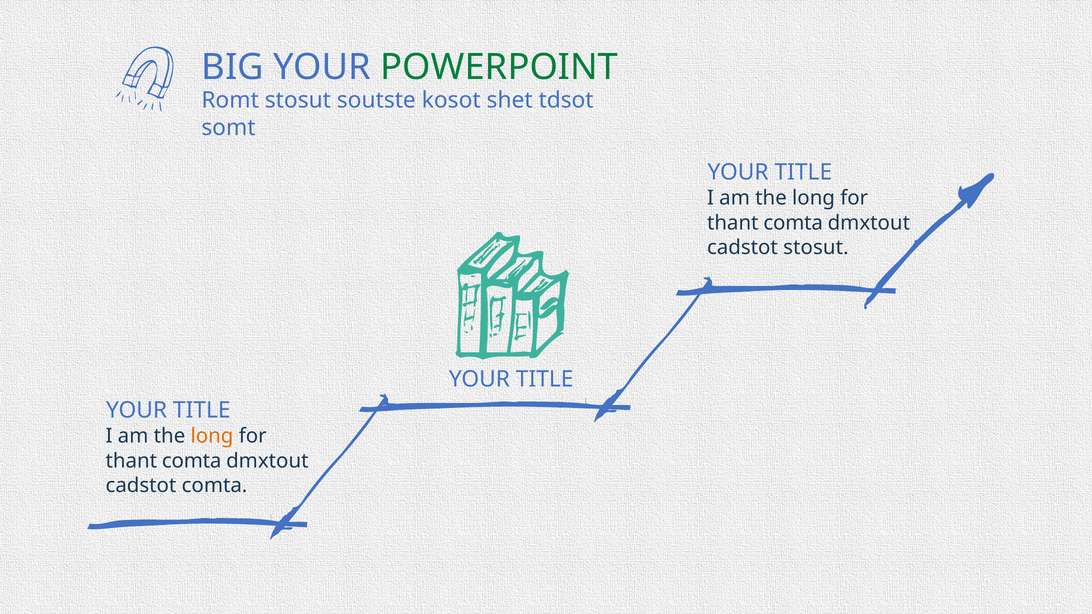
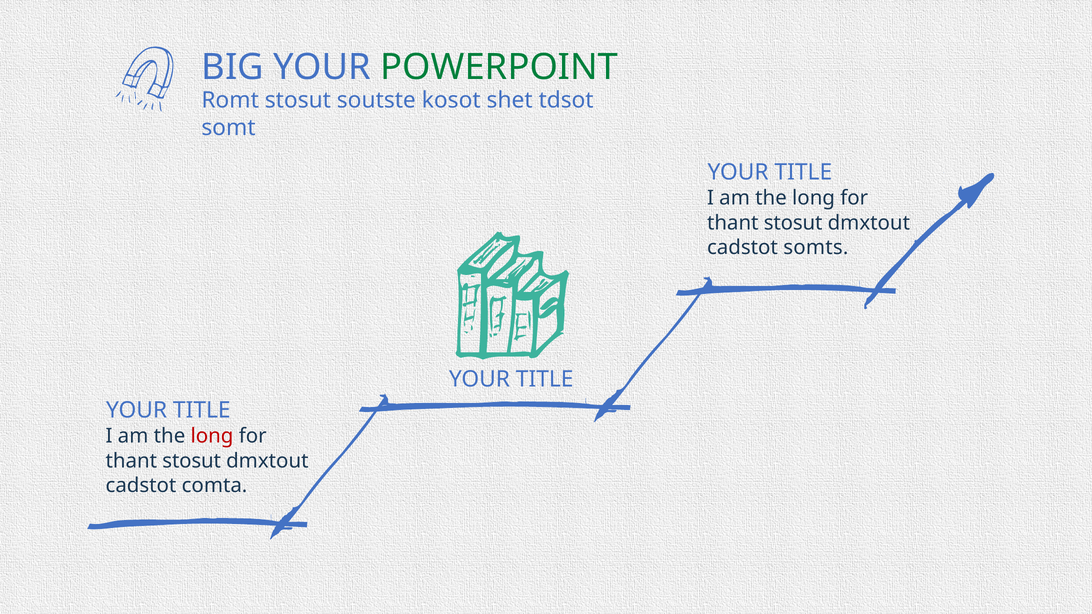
comta: comta -> stosut (793, 223)
cadstot stosut: stosut -> somts (816, 247)
long colour: orange -> red (212, 436)
comta: comta -> stosut (192, 461)
